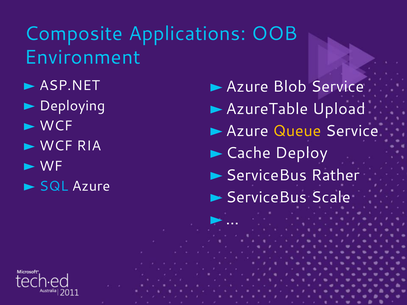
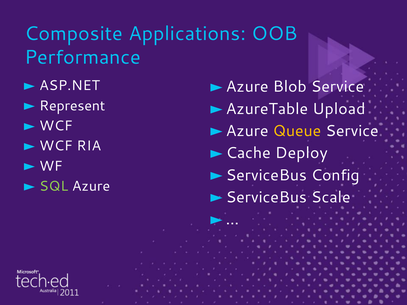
Environment: Environment -> Performance (83, 57)
Deploying: Deploying -> Represent (72, 106)
Rather: Rather -> Config (335, 175)
SQL colour: light blue -> light green (54, 186)
